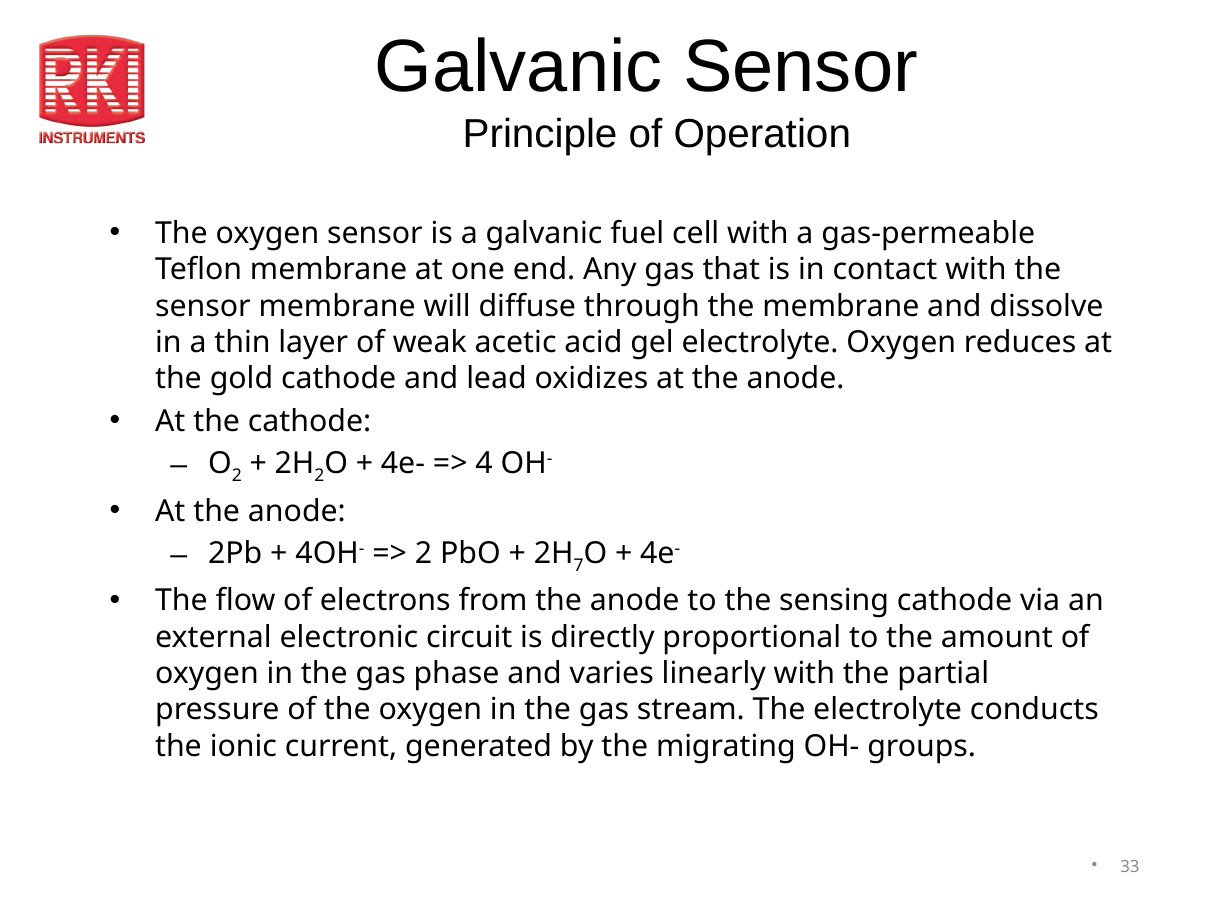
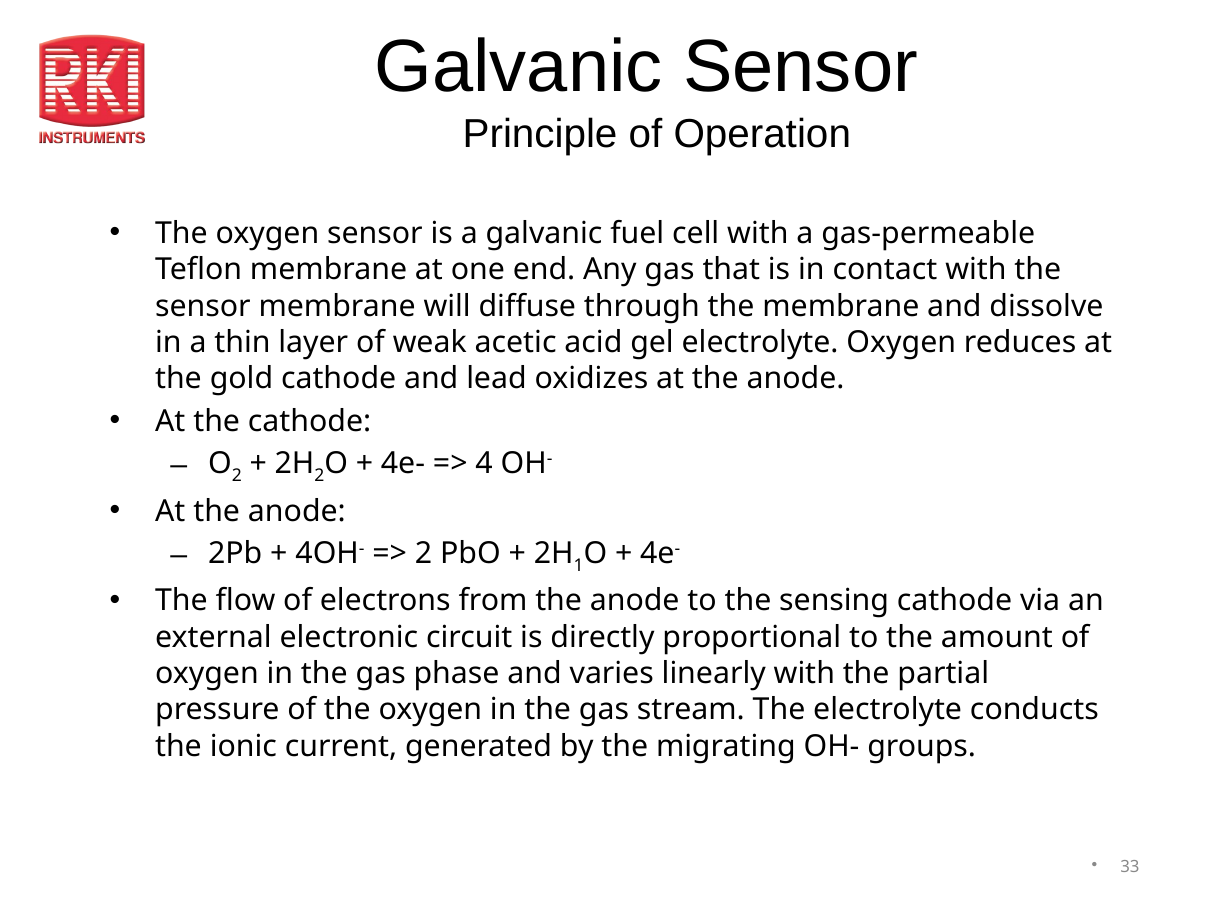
7: 7 -> 1 (579, 565)
